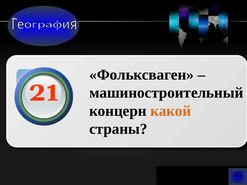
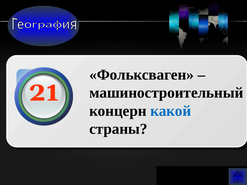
какой colour: orange -> blue (171, 111)
